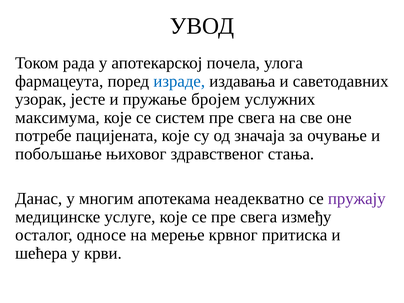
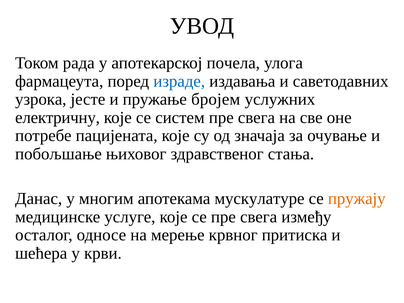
узорак: узорак -> узрока (41, 99)
максимума: максимума -> електричну (58, 118)
неадекватно: неадекватно -> мускулатуре (260, 199)
пружају colour: purple -> orange (357, 199)
